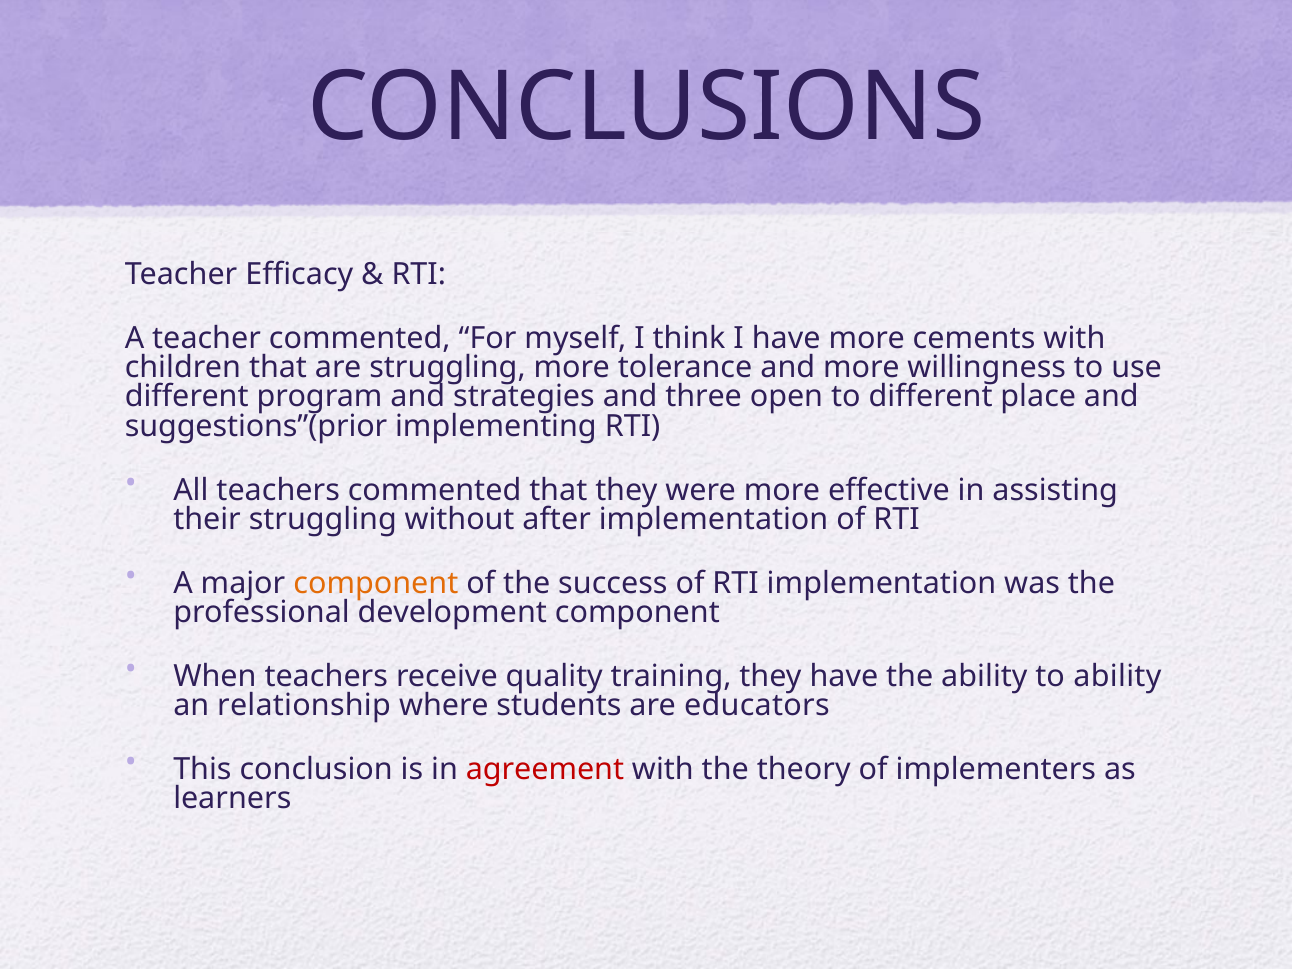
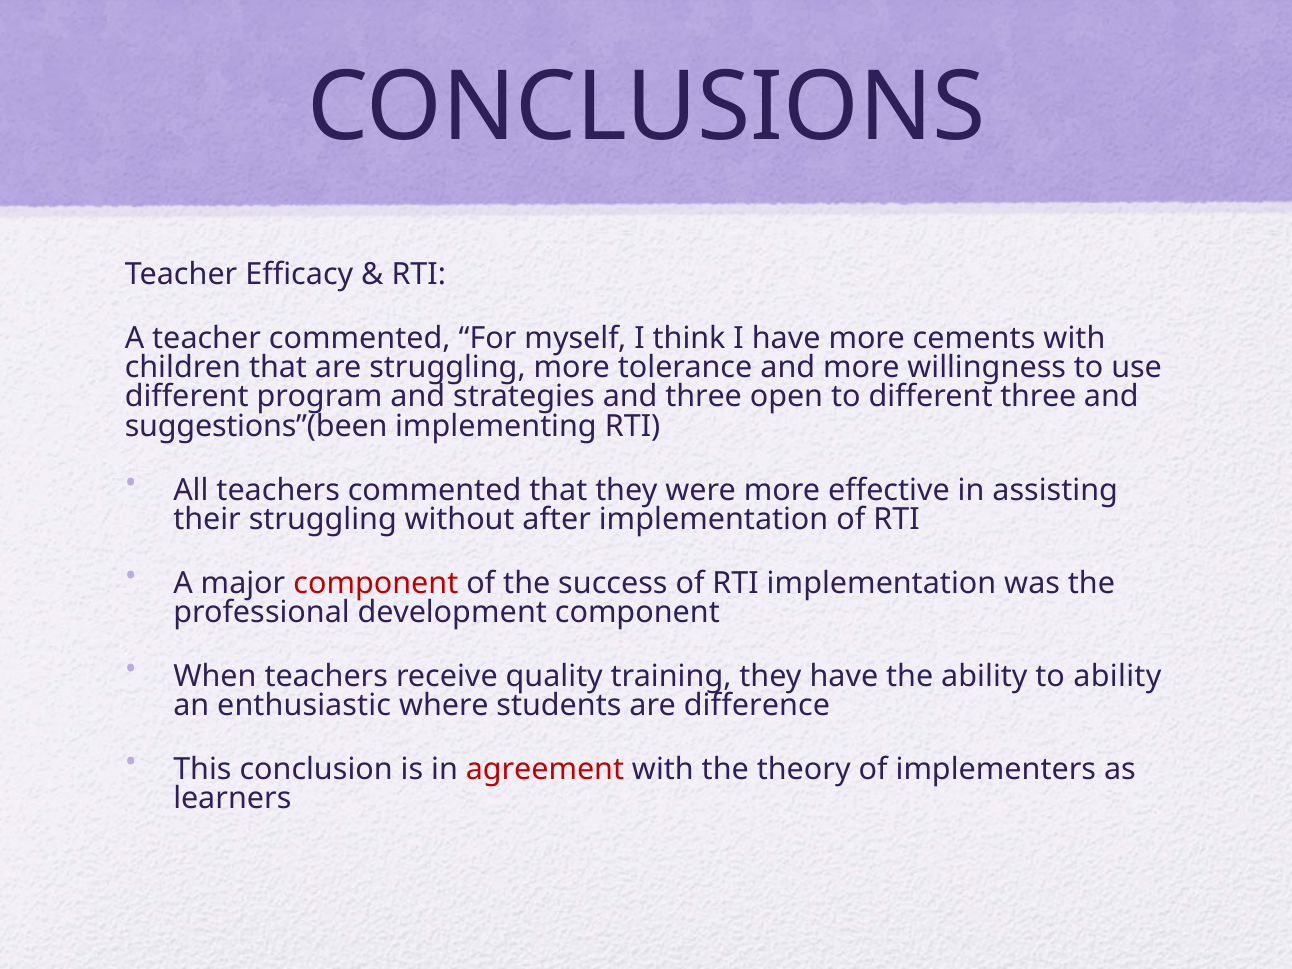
different place: place -> three (1038, 397)
suggestions”(prior: suggestions”(prior -> suggestions”(been (256, 426)
component colour: orange -> red (376, 583)
relationship: relationship -> enthusiastic (304, 705)
educators: educators -> difference (757, 705)
